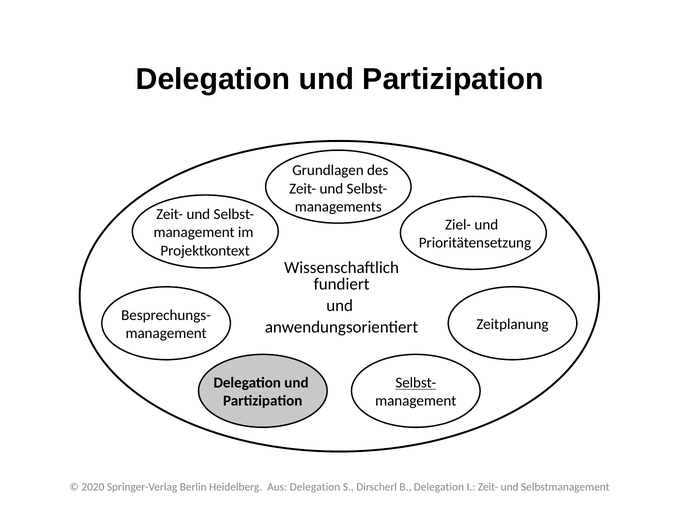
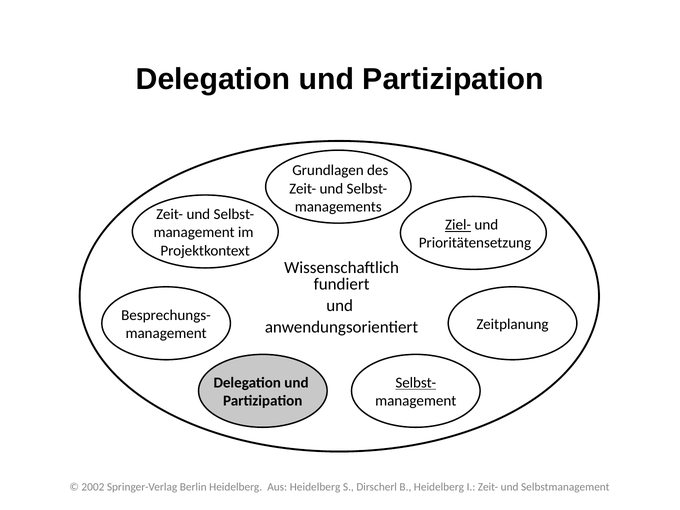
Ziel- underline: none -> present (458, 225)
2020: 2020 -> 2002 (93, 487)
Aus Delegation: Delegation -> Heidelberg (315, 487)
B Delegation: Delegation -> Heidelberg (439, 487)
